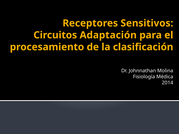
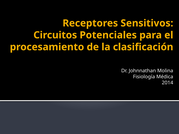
Adaptación: Adaptación -> Potenciales (108, 35)
